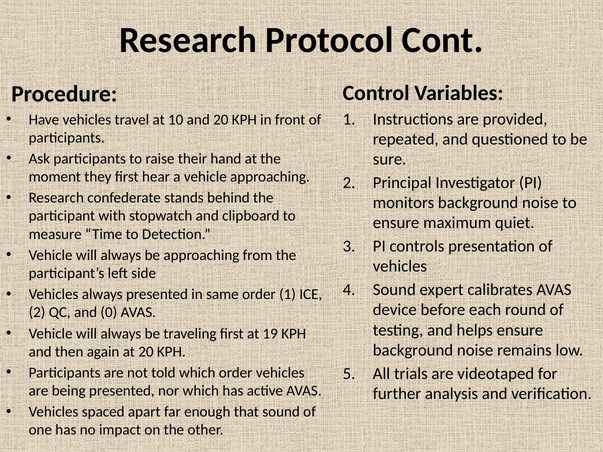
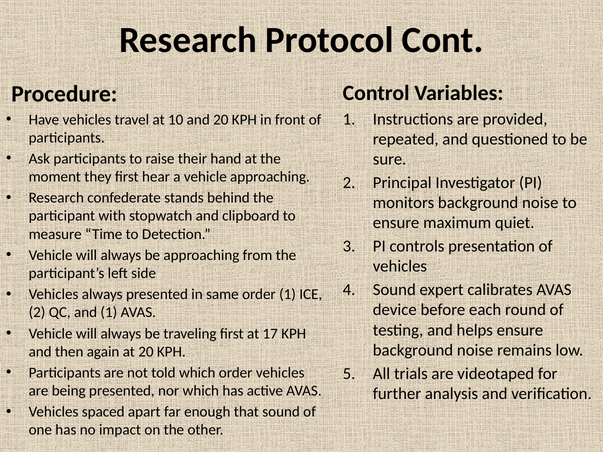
and 0: 0 -> 1 (109, 313)
19: 19 -> 17 (270, 334)
